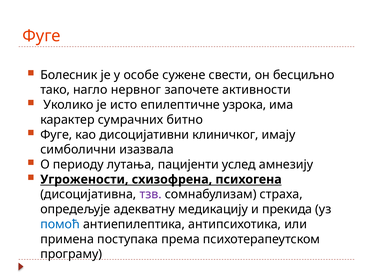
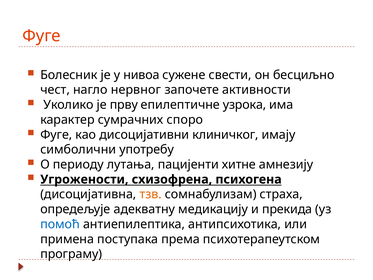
особе: особе -> нивоа (141, 75)
тако: тако -> чест (55, 90)
исто: исто -> прву (124, 105)
битно: битно -> споро (185, 120)
изазвала: изазвала -> употребу (147, 149)
услед: услед -> хитне (239, 164)
тзв colour: purple -> orange (151, 194)
